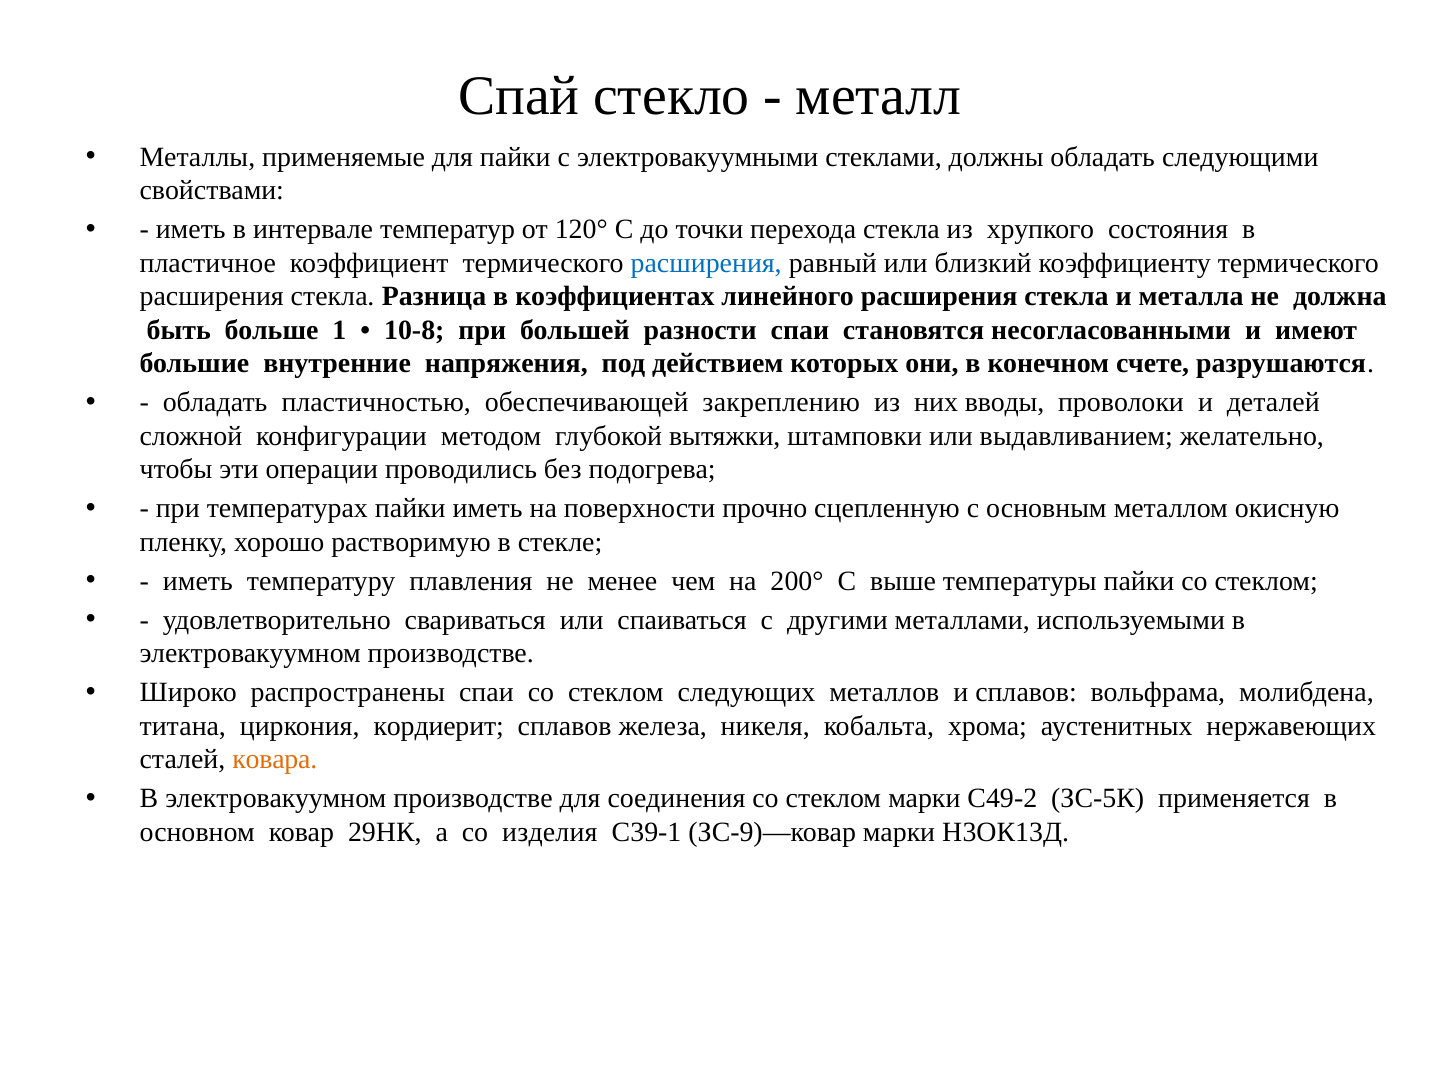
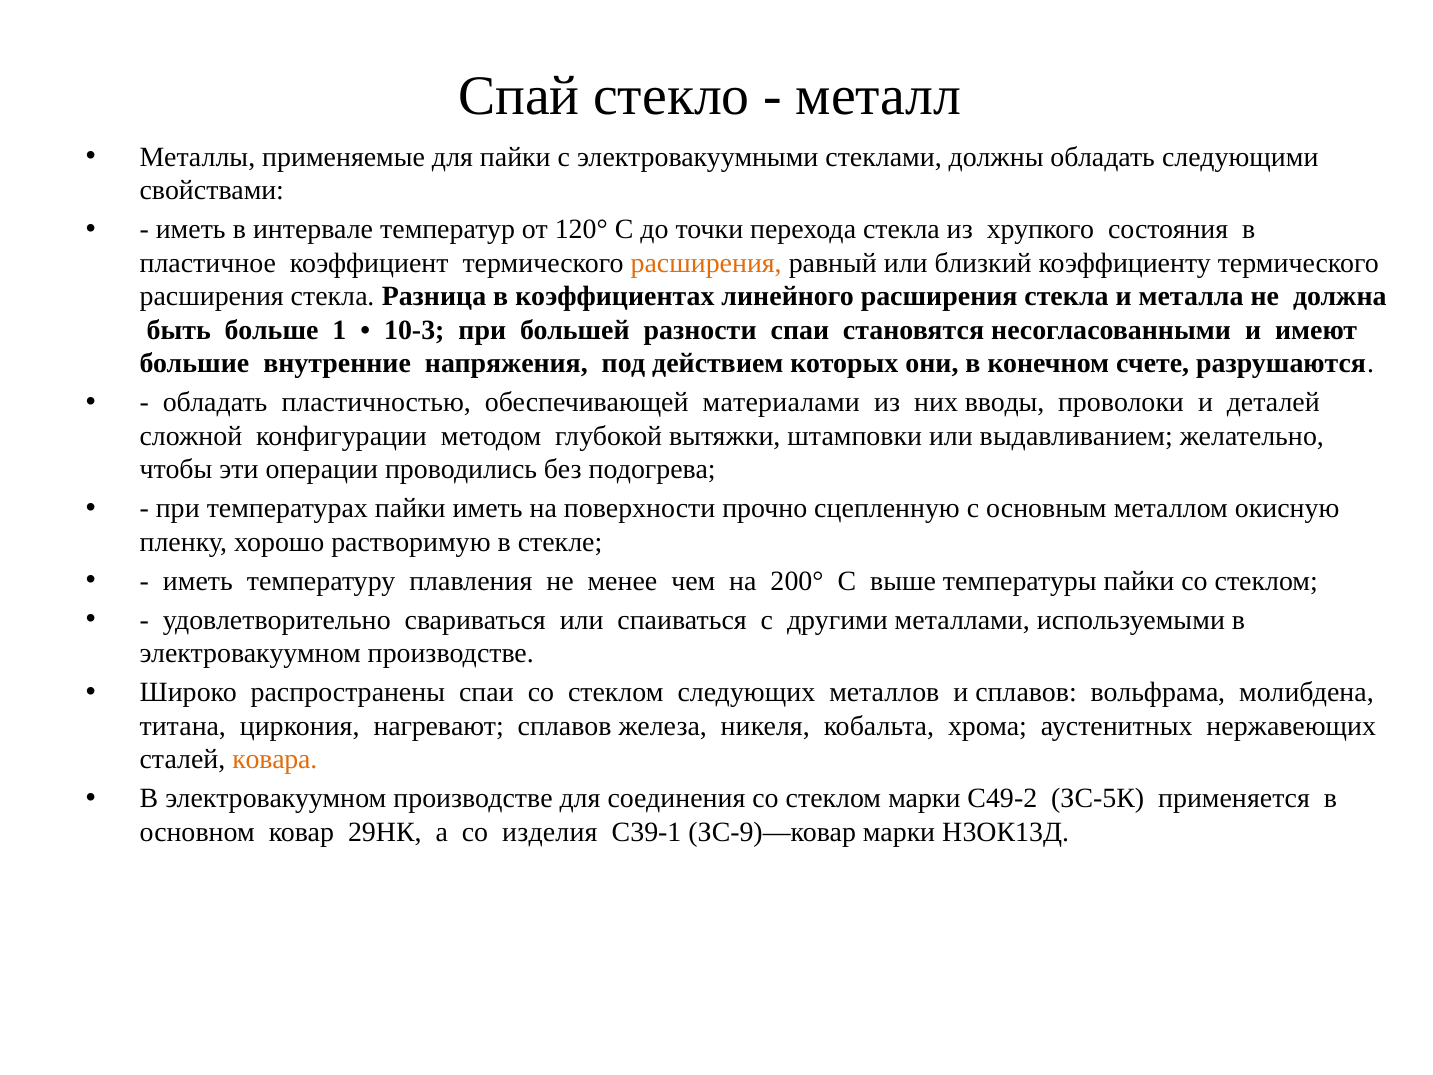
расширения colour: blue -> orange (706, 263)
10-8: 10-8 -> 10-3 (414, 330)
закреплению: закреплению -> материалами (781, 402)
кордиерит: кордиерит -> нагревают (439, 726)
